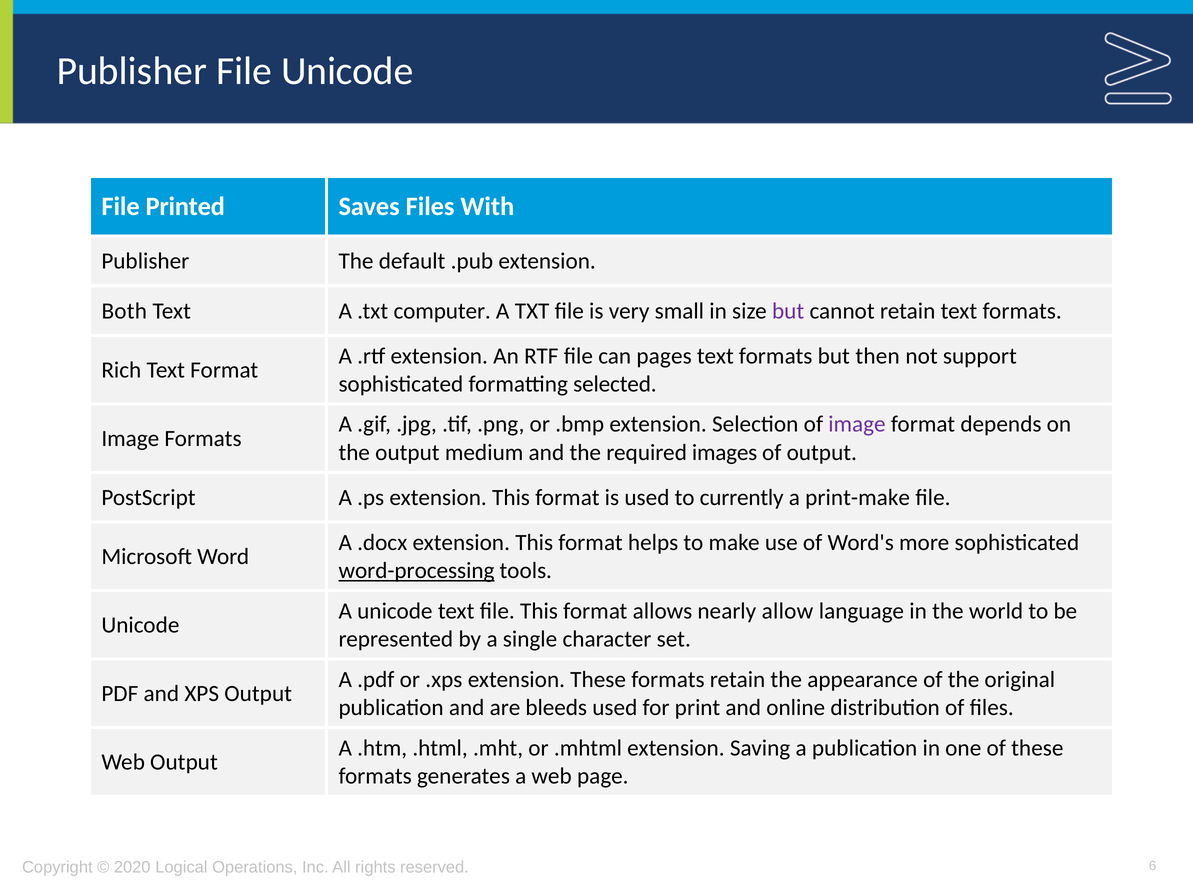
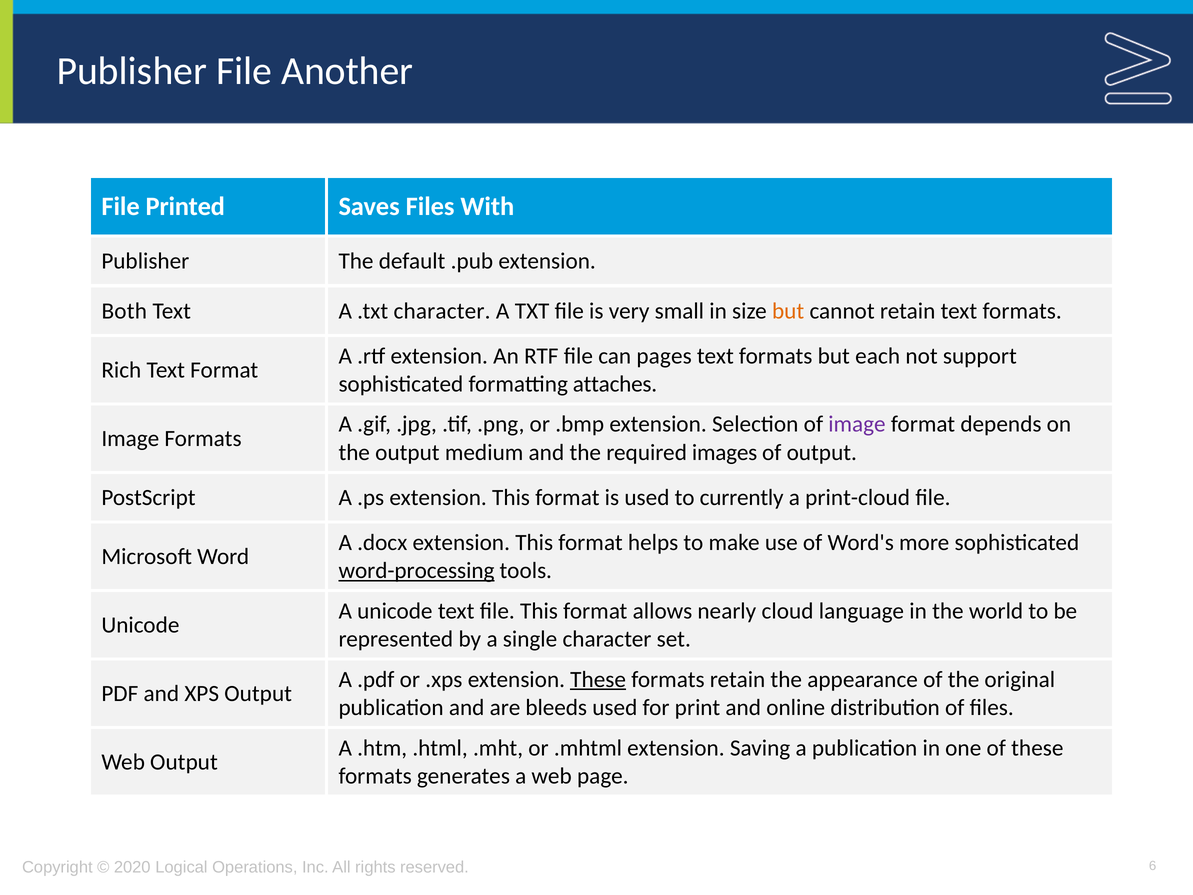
File Unicode: Unicode -> Another (347, 71)
.txt computer: computer -> character (442, 311)
but colour: purple -> orange (788, 311)
then: then -> each (878, 356)
selected: selected -> attaches (615, 384)
print-make: print-make -> print-cloud (858, 497)
allow: allow -> cloud (788, 611)
These underline: none -> present (598, 679)
